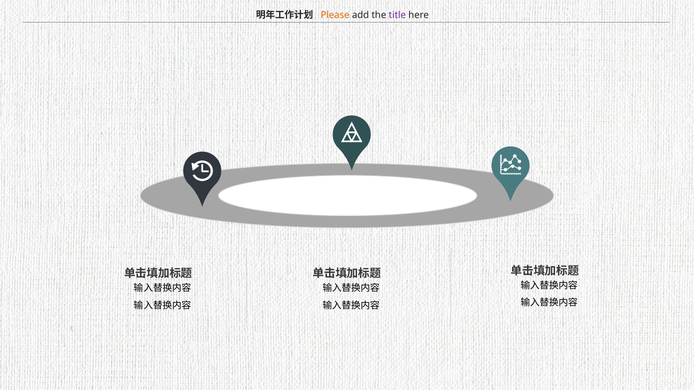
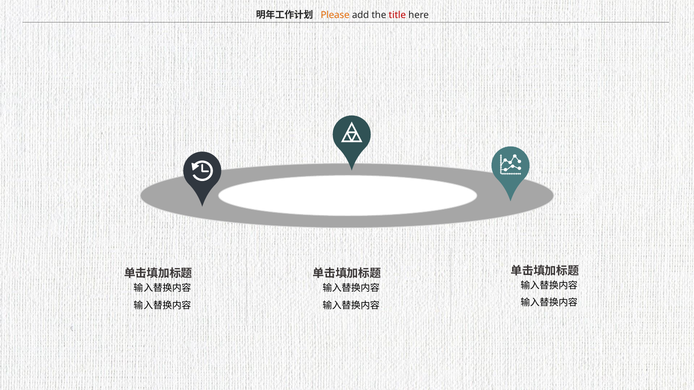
title colour: purple -> red (397, 15)
